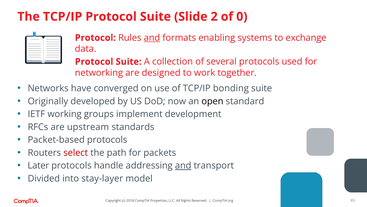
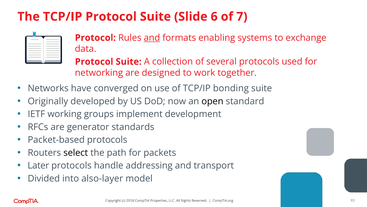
2: 2 -> 6 (214, 17)
0: 0 -> 7 (242, 17)
upstream: upstream -> generator (88, 127)
select colour: red -> black (76, 152)
and underline: present -> none (183, 165)
stay-layer: stay-layer -> also-layer (102, 178)
